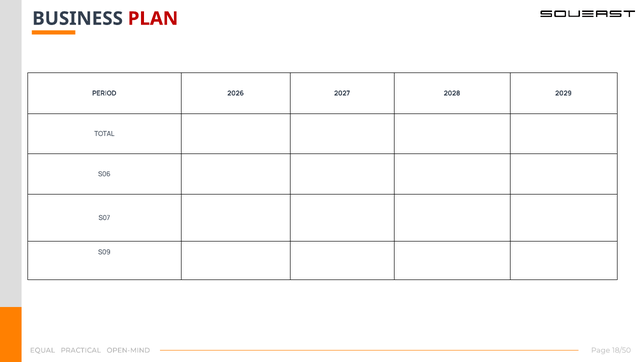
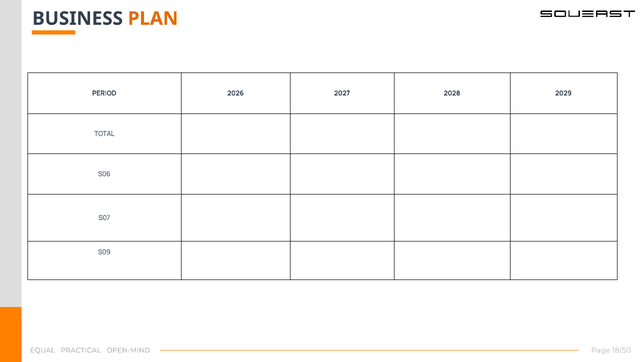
PLAN colour: red -> orange (153, 19)
